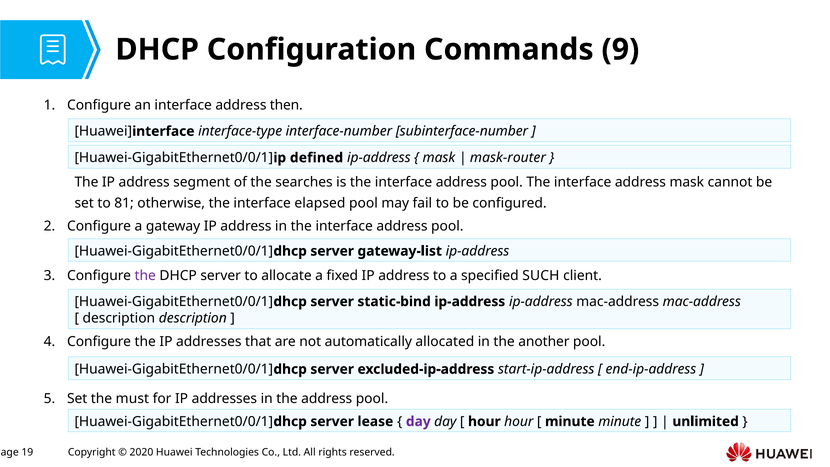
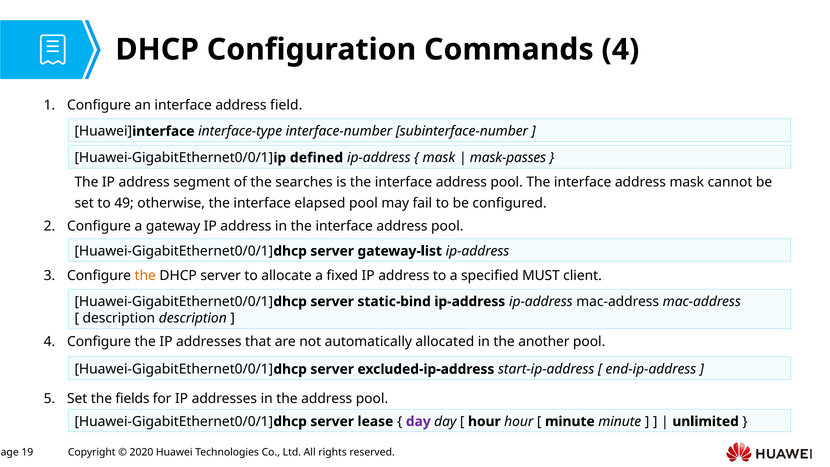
Commands 9: 9 -> 4 (620, 50)
then: then -> field (286, 105)
mask-router: mask-router -> mask-passes (508, 158)
81: 81 -> 49 (124, 203)
the colour: purple -> orange (145, 276)
SUCH: SUCH -> MUST (541, 276)
must: must -> fields (133, 399)
